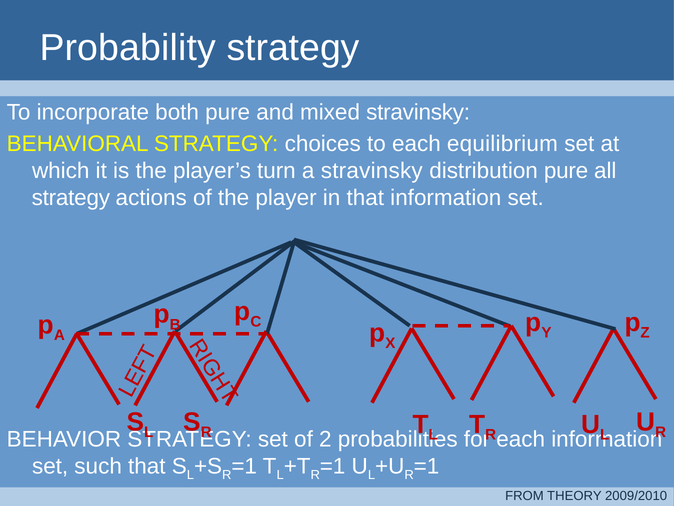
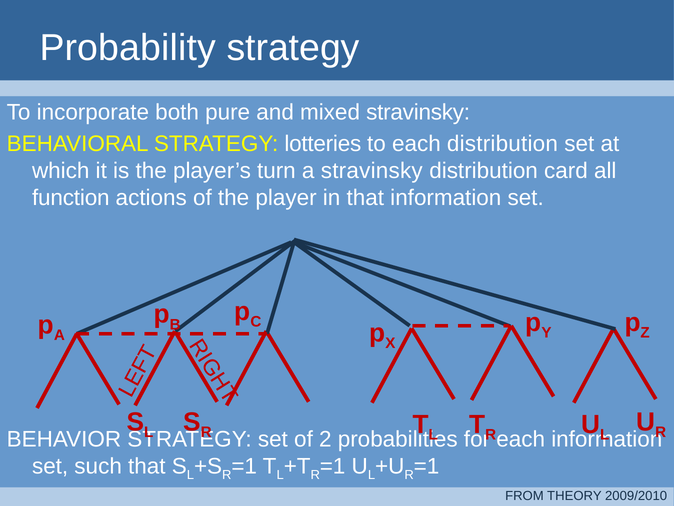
choices: choices -> lotteries (323, 144)
each equilibrium: equilibrium -> distribution (502, 144)
distribution pure: pure -> card (566, 171)
strategy: strategy -> function (71, 198)
